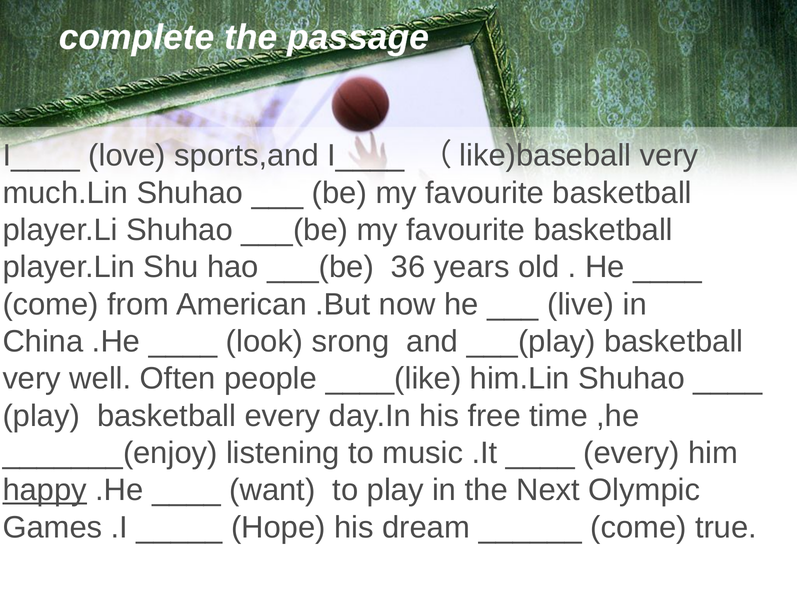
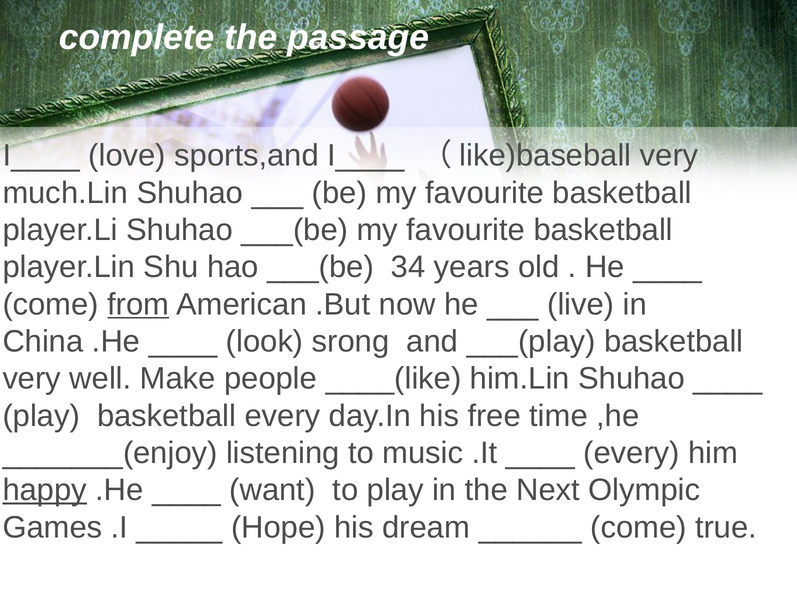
36: 36 -> 34 (408, 268)
from underline: none -> present (138, 305)
Often: Often -> Make (178, 379)
